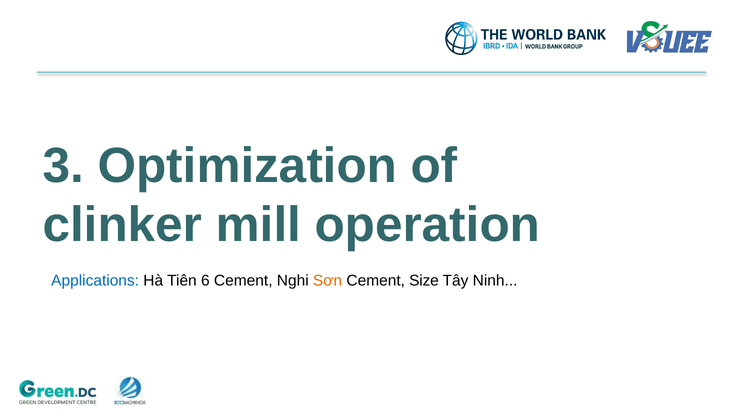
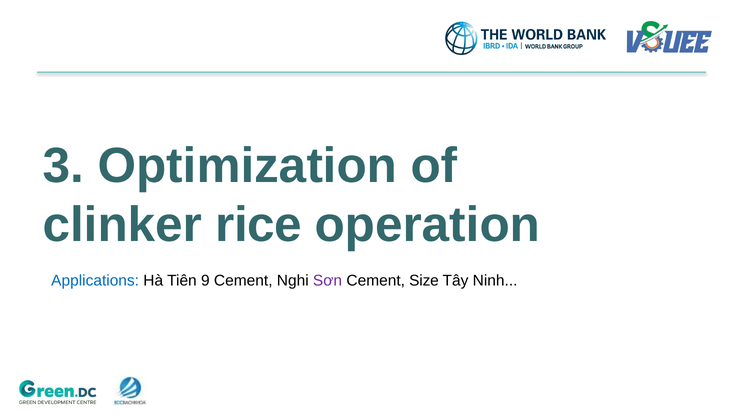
mill: mill -> rice (259, 225)
6: 6 -> 9 (205, 281)
Sơn colour: orange -> purple (328, 281)
